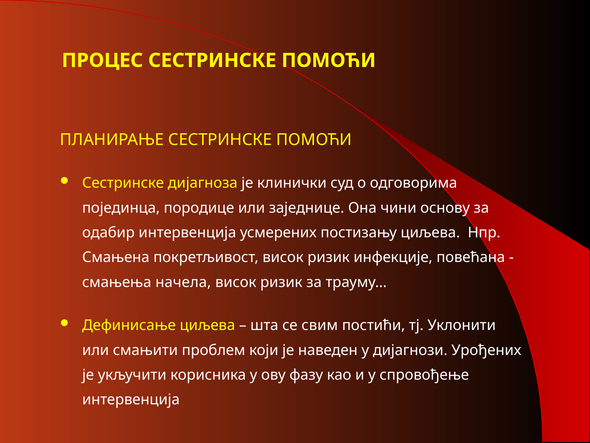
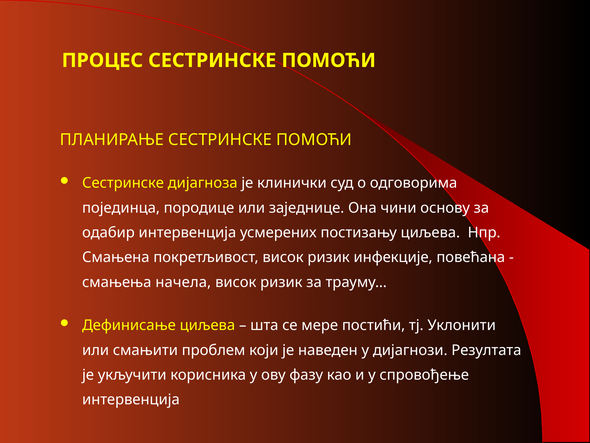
свим: свим -> мере (320, 325)
Урођених: Урођених -> Резултата (486, 350)
